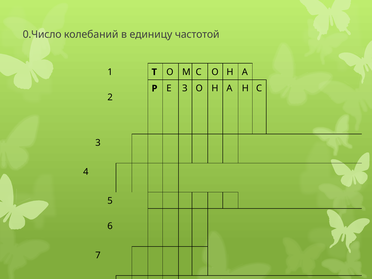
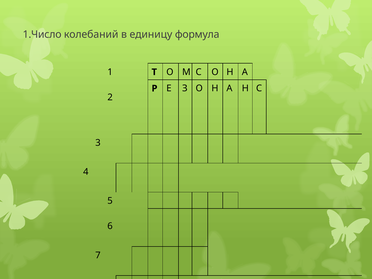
0.Число: 0.Число -> 1.Число (42, 34)
частотой: частотой -> формула (197, 34)
